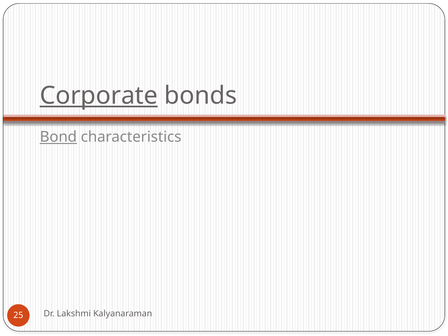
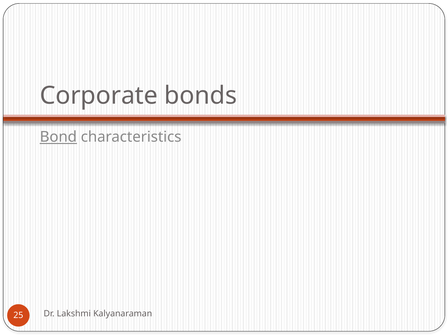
Corporate underline: present -> none (99, 96)
